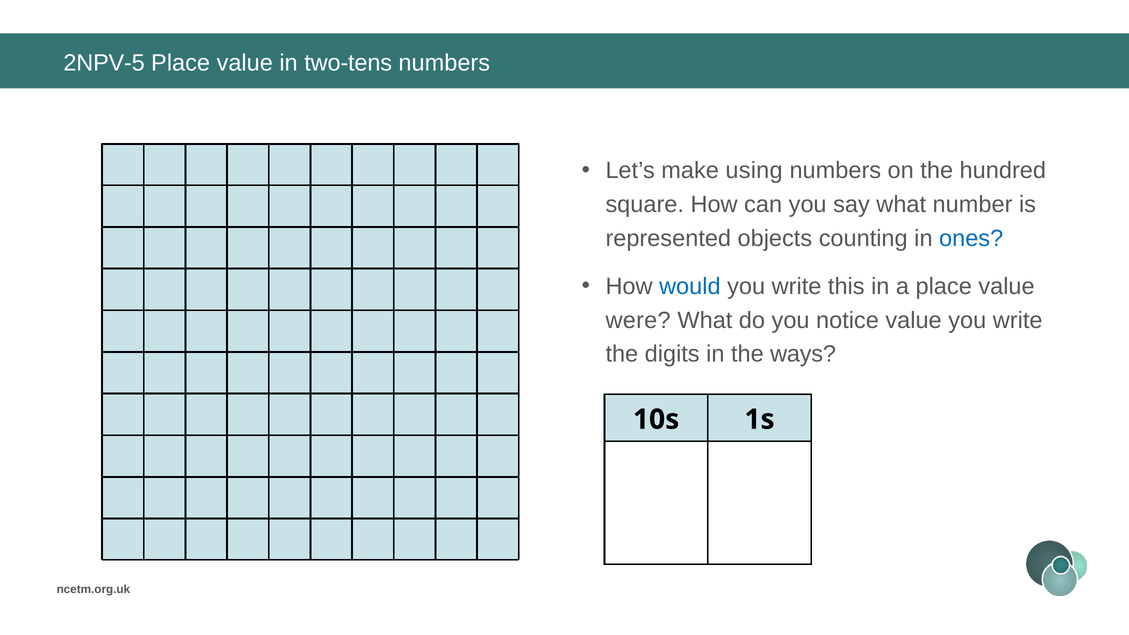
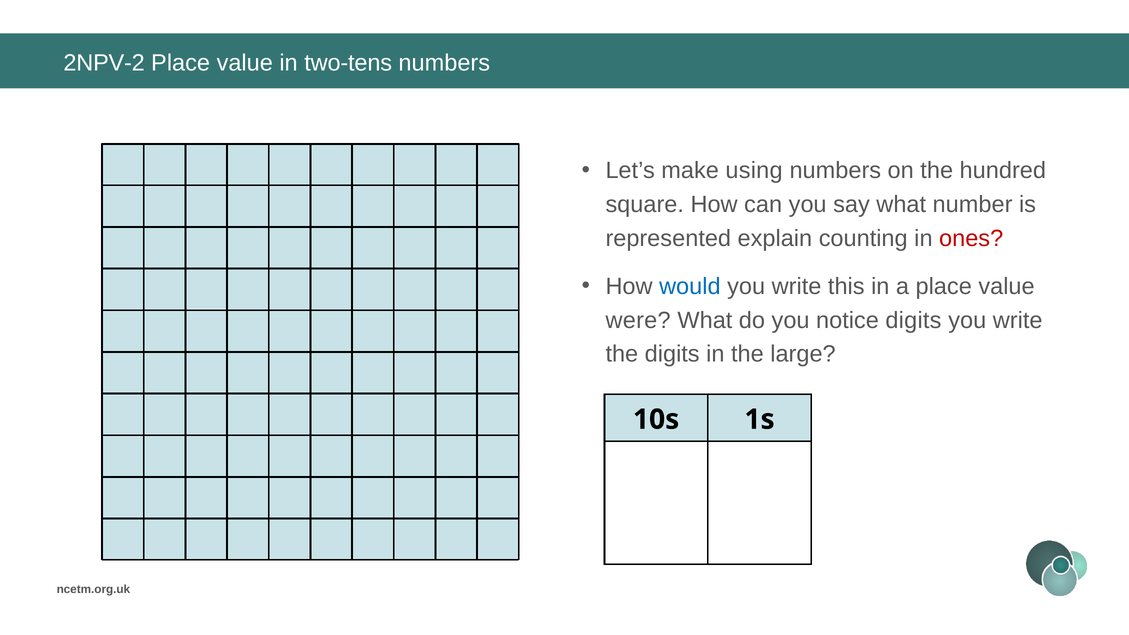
2NPV-5: 2NPV-5 -> 2NPV-2 (104, 63)
objects: objects -> explain (775, 238)
ones colour: blue -> red (971, 238)
notice value: value -> digits (913, 320)
ways: ways -> large (803, 354)
